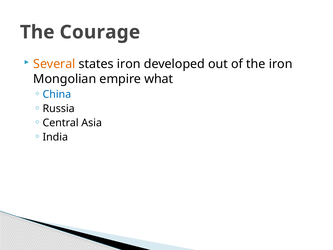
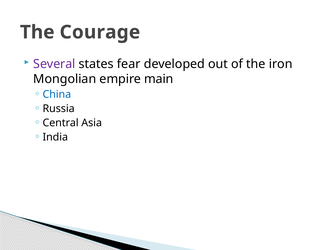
Several colour: orange -> purple (54, 64)
states iron: iron -> fear (129, 64)
what: what -> main (159, 79)
